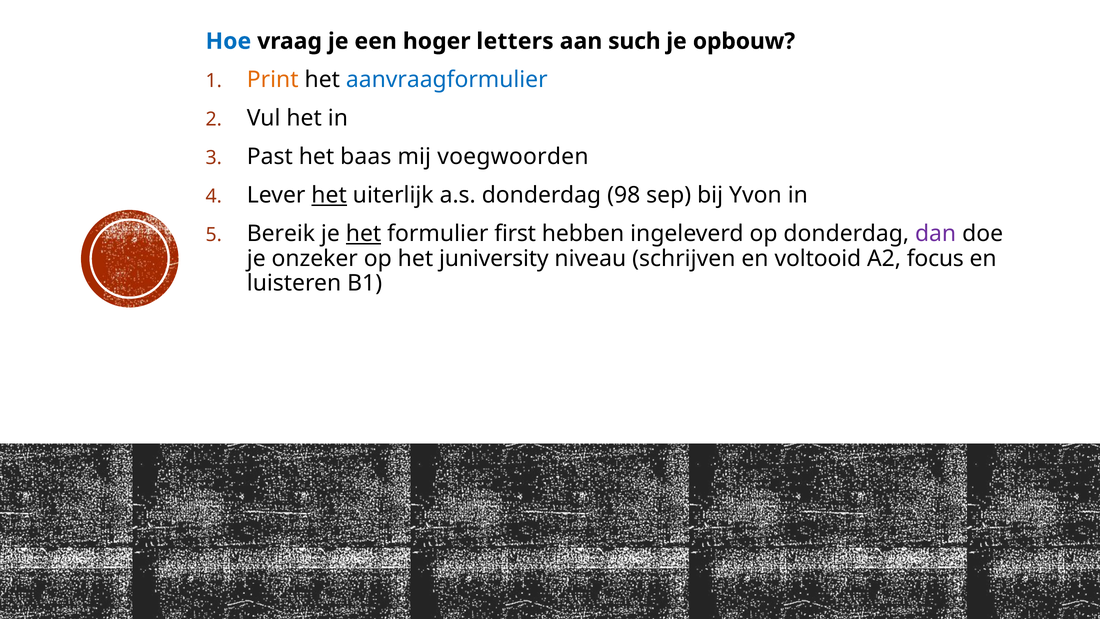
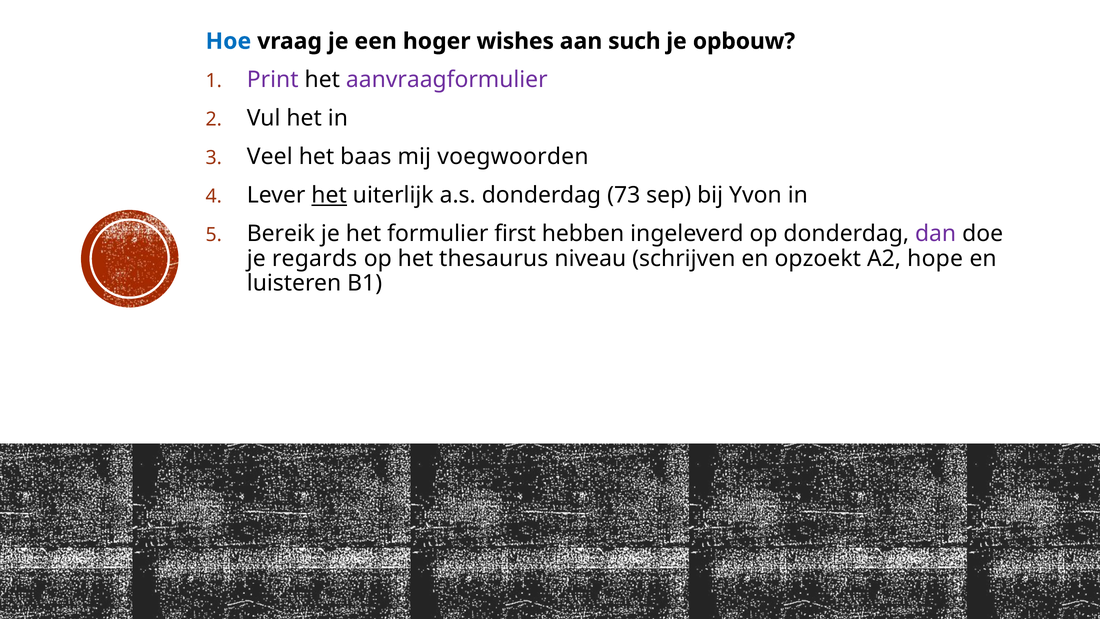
letters: letters -> wishes (515, 41)
Print colour: orange -> purple (273, 80)
aanvraagformulier colour: blue -> purple (447, 80)
Past: Past -> Veel (270, 157)
98: 98 -> 73 (624, 195)
het underline: present -> none (364, 234)
onzeker: onzeker -> regards (315, 258)
juniversity: juniversity -> thesaurus (494, 258)
voltooid: voltooid -> opzoekt (818, 258)
focus: focus -> hope (935, 258)
